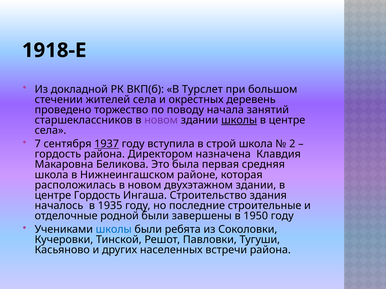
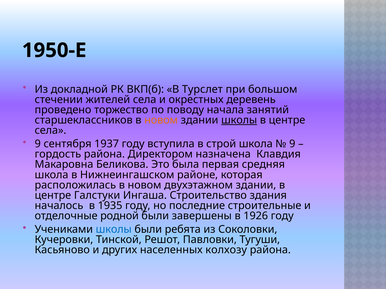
1918-Е: 1918-Е -> 1950-Е (54, 50)
новом colour: purple -> orange (161, 120)
7: 7 -> 9 (38, 144)
1937 underline: present -> none (107, 144)
2: 2 -> 9 (292, 144)
центре Гордость: Гордость -> Галстуки (97, 196)
1950: 1950 -> 1926 (256, 216)
встречи: встречи -> колхозу (226, 250)
